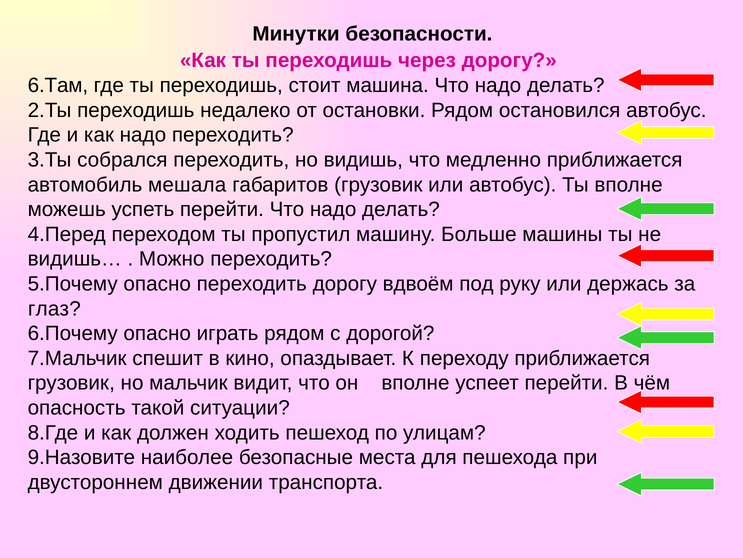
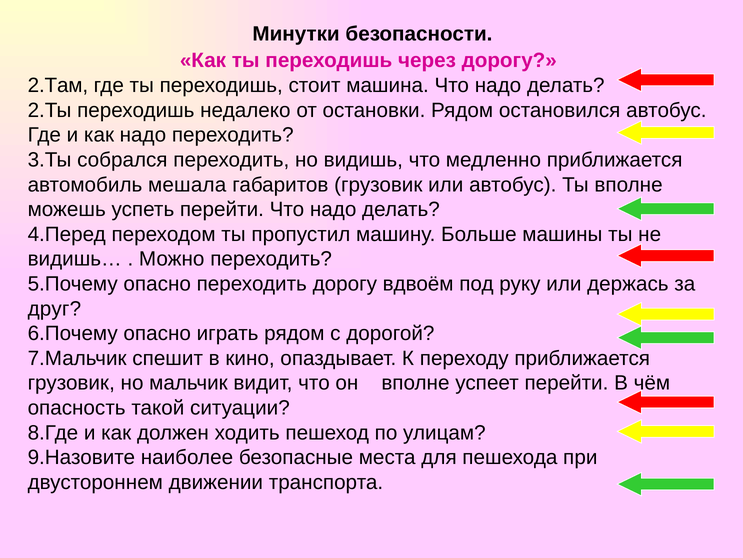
6.Там: 6.Там -> 2.Там (58, 85)
глаз: глаз -> друг (54, 308)
